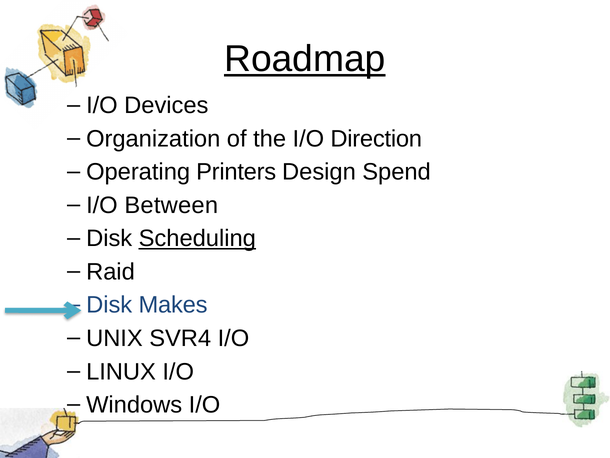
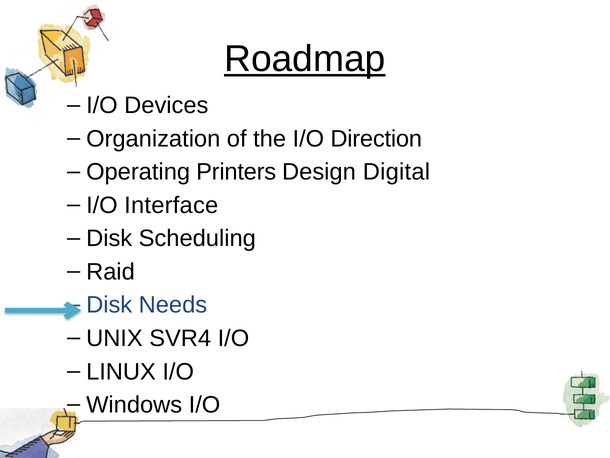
Spend: Spend -> Digital (396, 172)
Between: Between -> Interface (171, 205)
Scheduling underline: present -> none (197, 238)
Makes: Makes -> Needs (173, 305)
